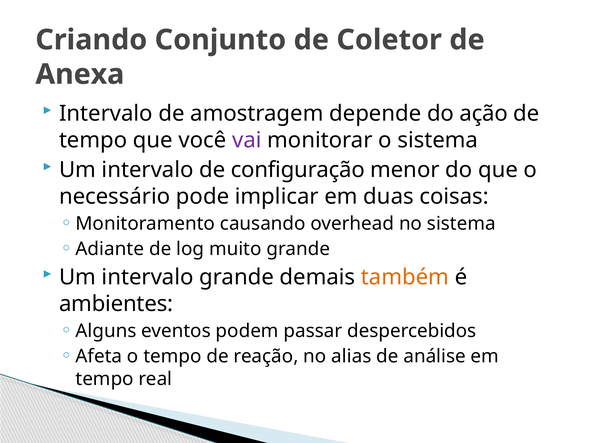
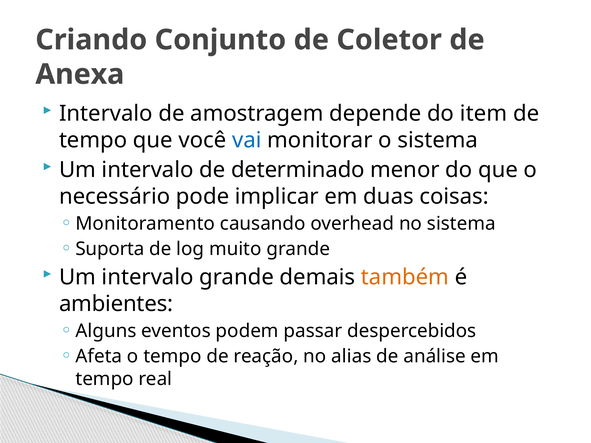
ação: ação -> item (484, 114)
vai colour: purple -> blue (247, 140)
configuração: configuração -> determinado (298, 170)
Adiante: Adiante -> Suporta (110, 249)
